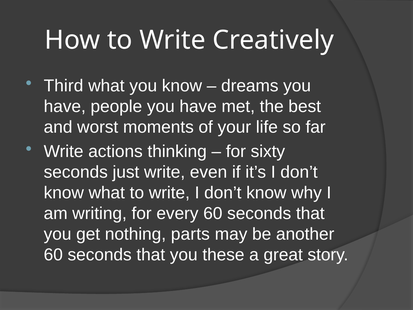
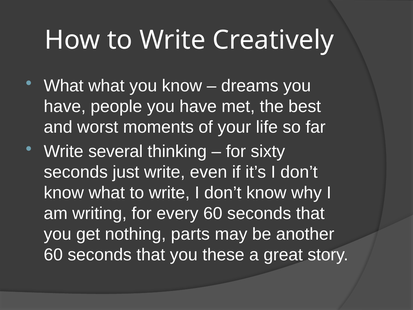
Third: Third -> What (64, 86)
actions: actions -> several (116, 151)
